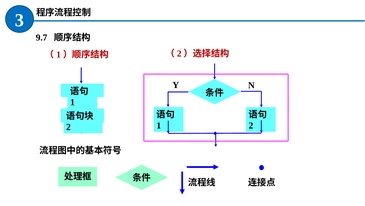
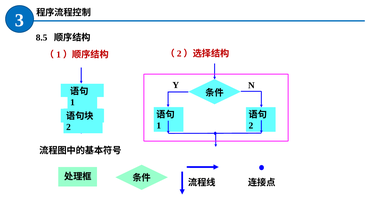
9.7: 9.7 -> 8.5 (42, 37)
